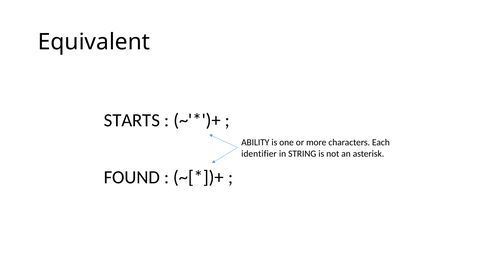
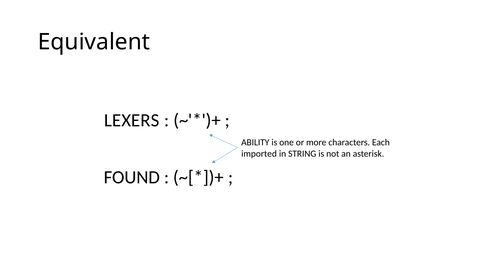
STARTS: STARTS -> LEXERS (132, 120)
identifier: identifier -> imported (259, 154)
